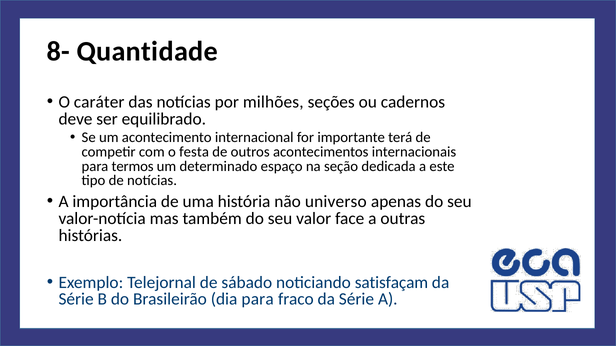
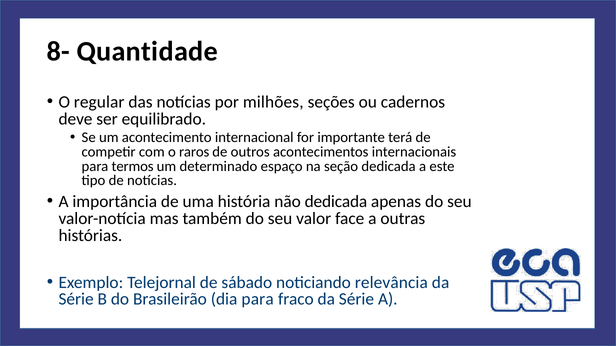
caráter: caráter -> regular (99, 102)
festa: festa -> raros (194, 152)
não universo: universo -> dedicada (336, 202)
satisfaçam: satisfaçam -> relevância (391, 283)
